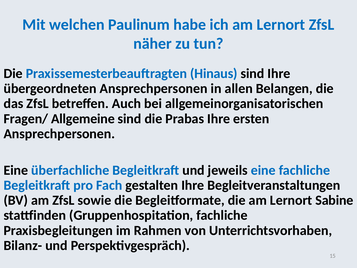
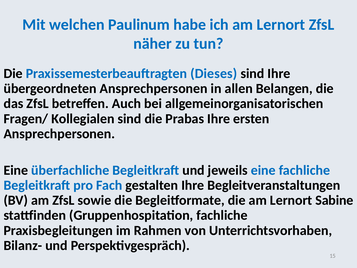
Hinaus: Hinaus -> Dieses (214, 74)
Allgemeine: Allgemeine -> Kollegialen (83, 119)
